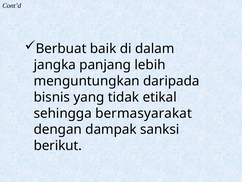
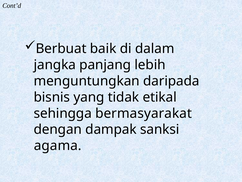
berikut: berikut -> agama (58, 145)
